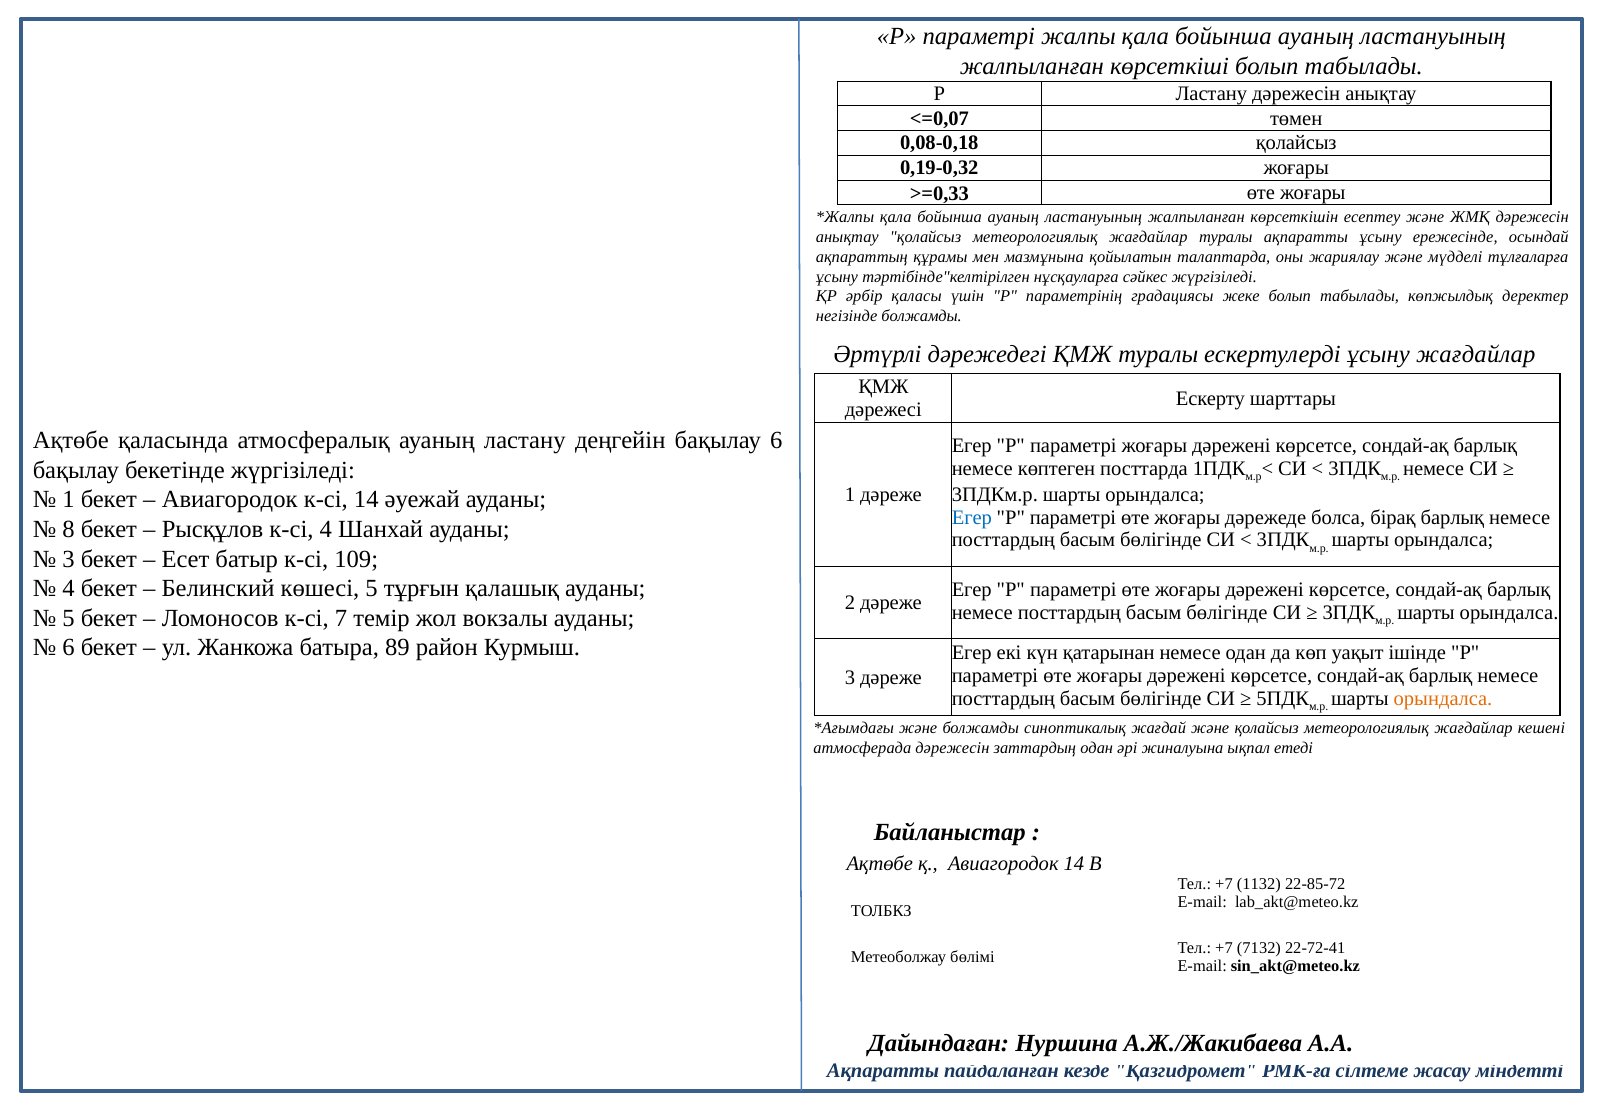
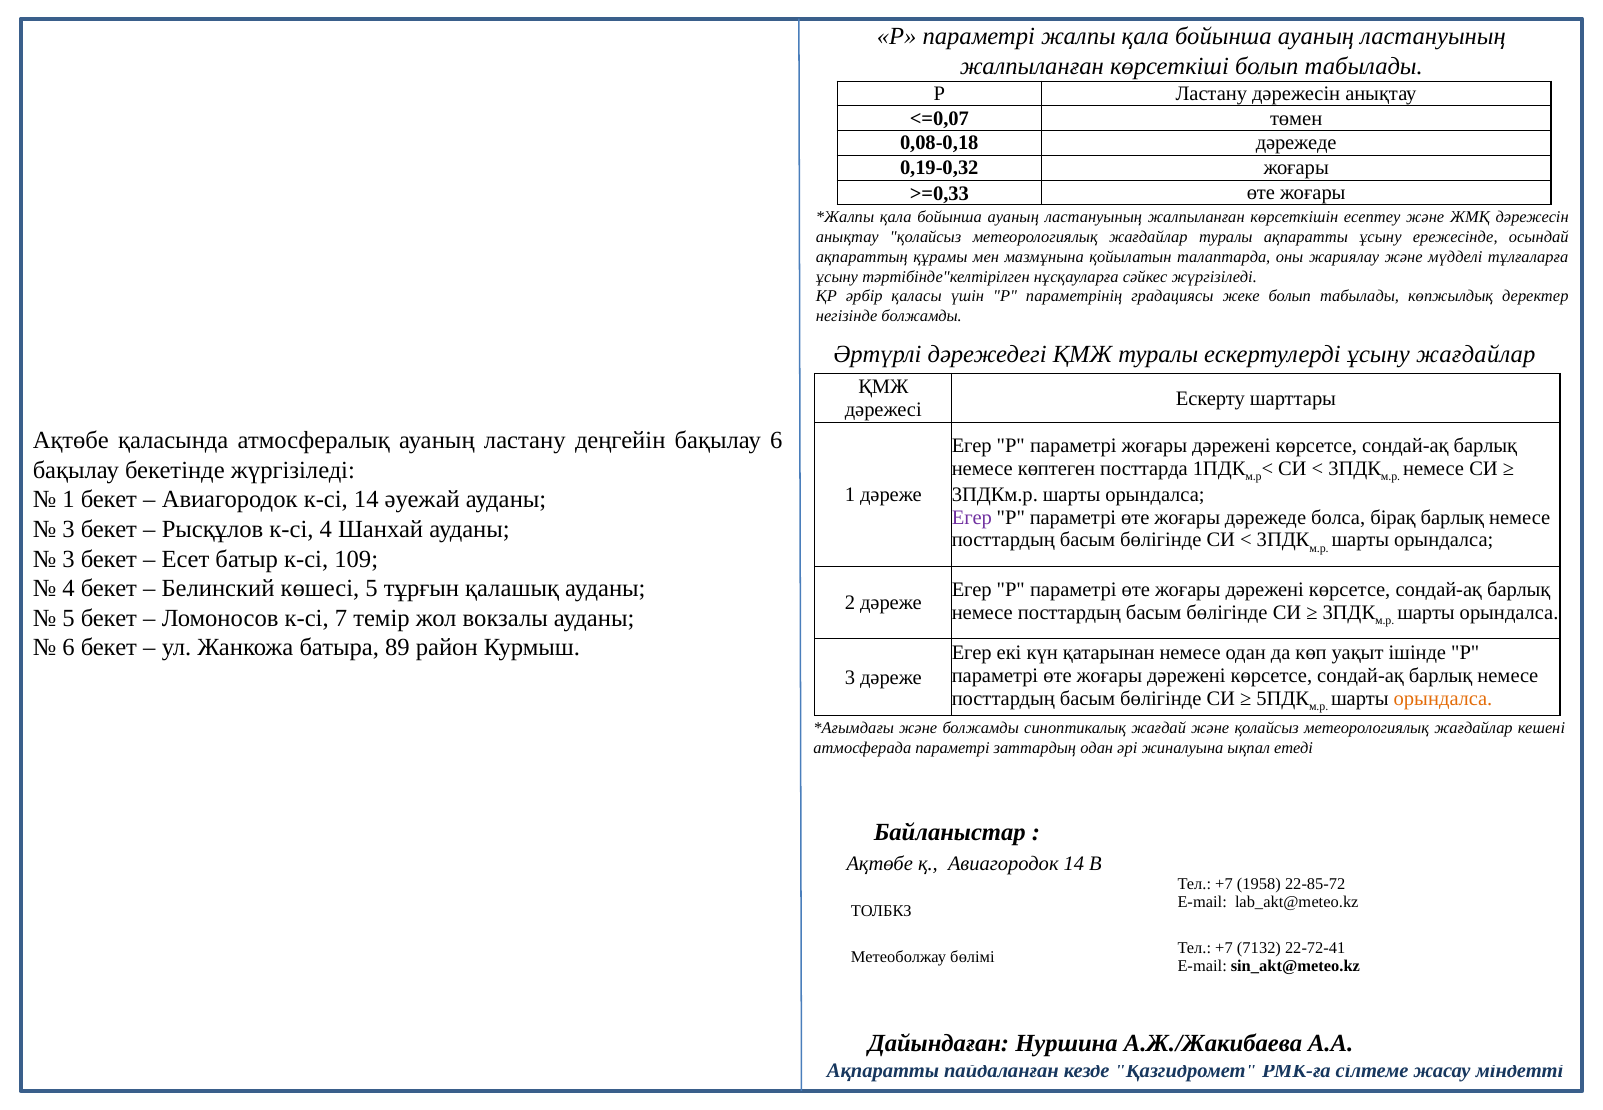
0,08-0,18 қолайсыз: қолайсыз -> дәрежеде (1296, 143)
Егер colour: blue -> purple (972, 517)
8: 8 -> 3 (69, 529)
атмосферада дәрежесін: дәрежесін -> параметрі (952, 747)
1132: 1132 -> 1958 (1259, 883)
